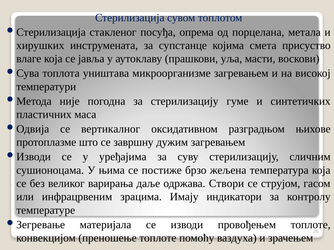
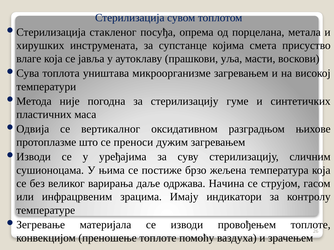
завршну: завршну -> преноси (133, 143)
Створи: Створи -> Начина (227, 184)
